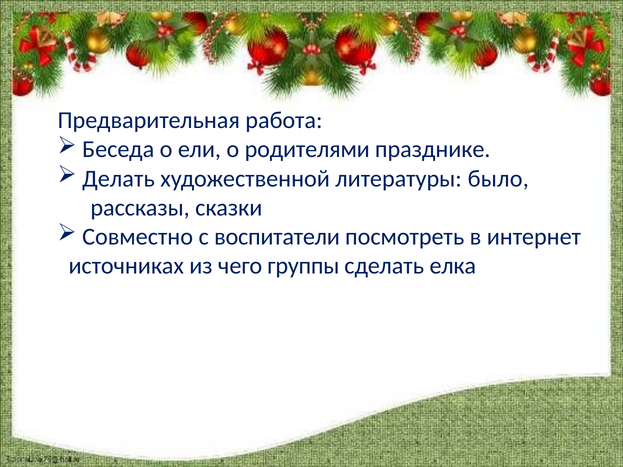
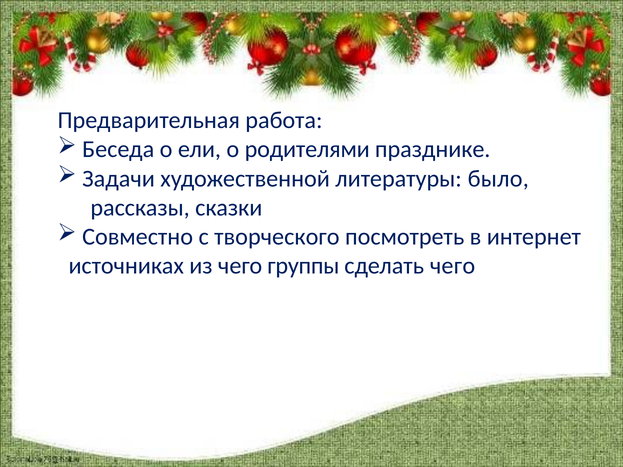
Делать: Делать -> Задачи (119, 179)
воспитатели: воспитатели -> творческого (277, 237)
сделать елка: елка -> чего (453, 266)
